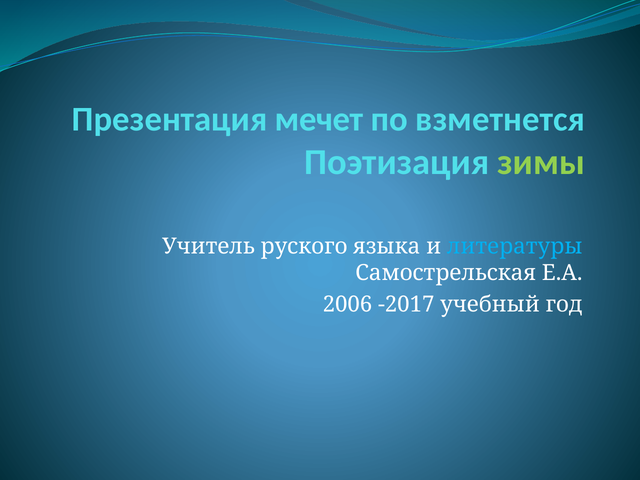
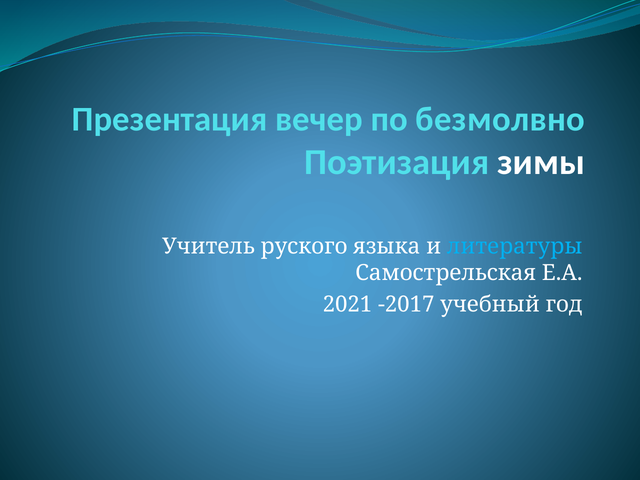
мечет: мечет -> вечер (319, 119)
взметнется: взметнется -> безмолвно (500, 119)
зимы colour: light green -> white (541, 162)
2006: 2006 -> 2021 (347, 304)
